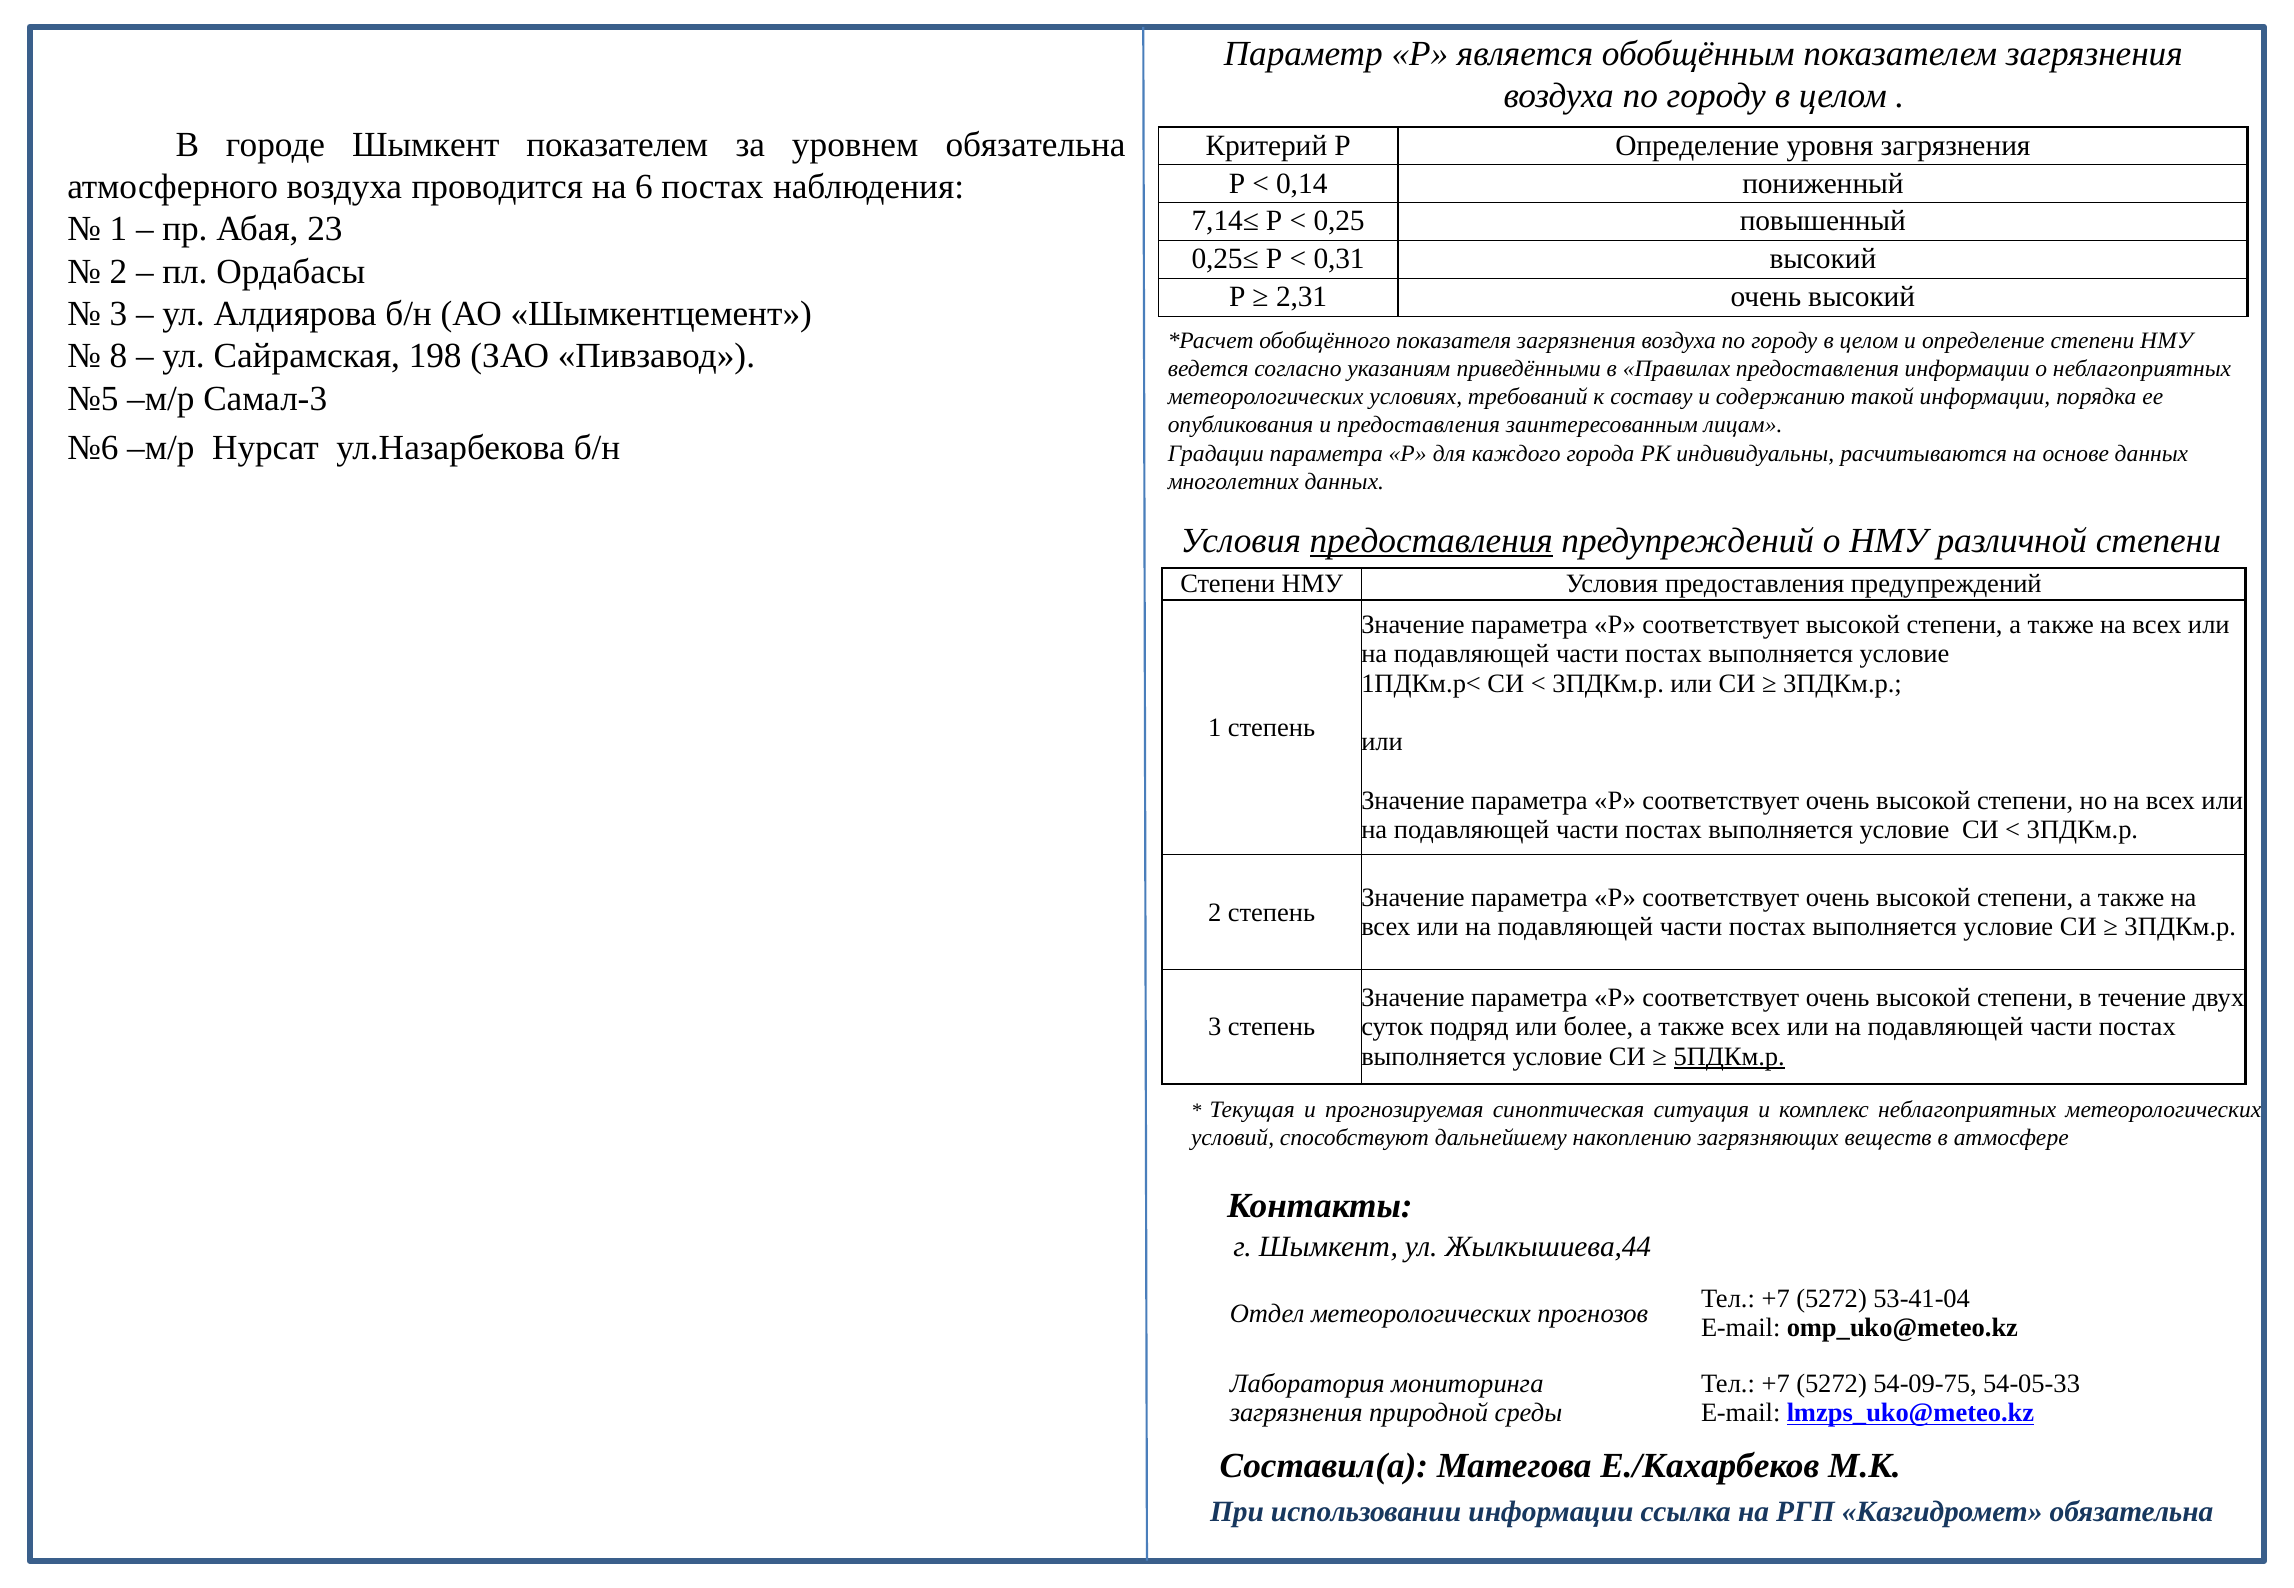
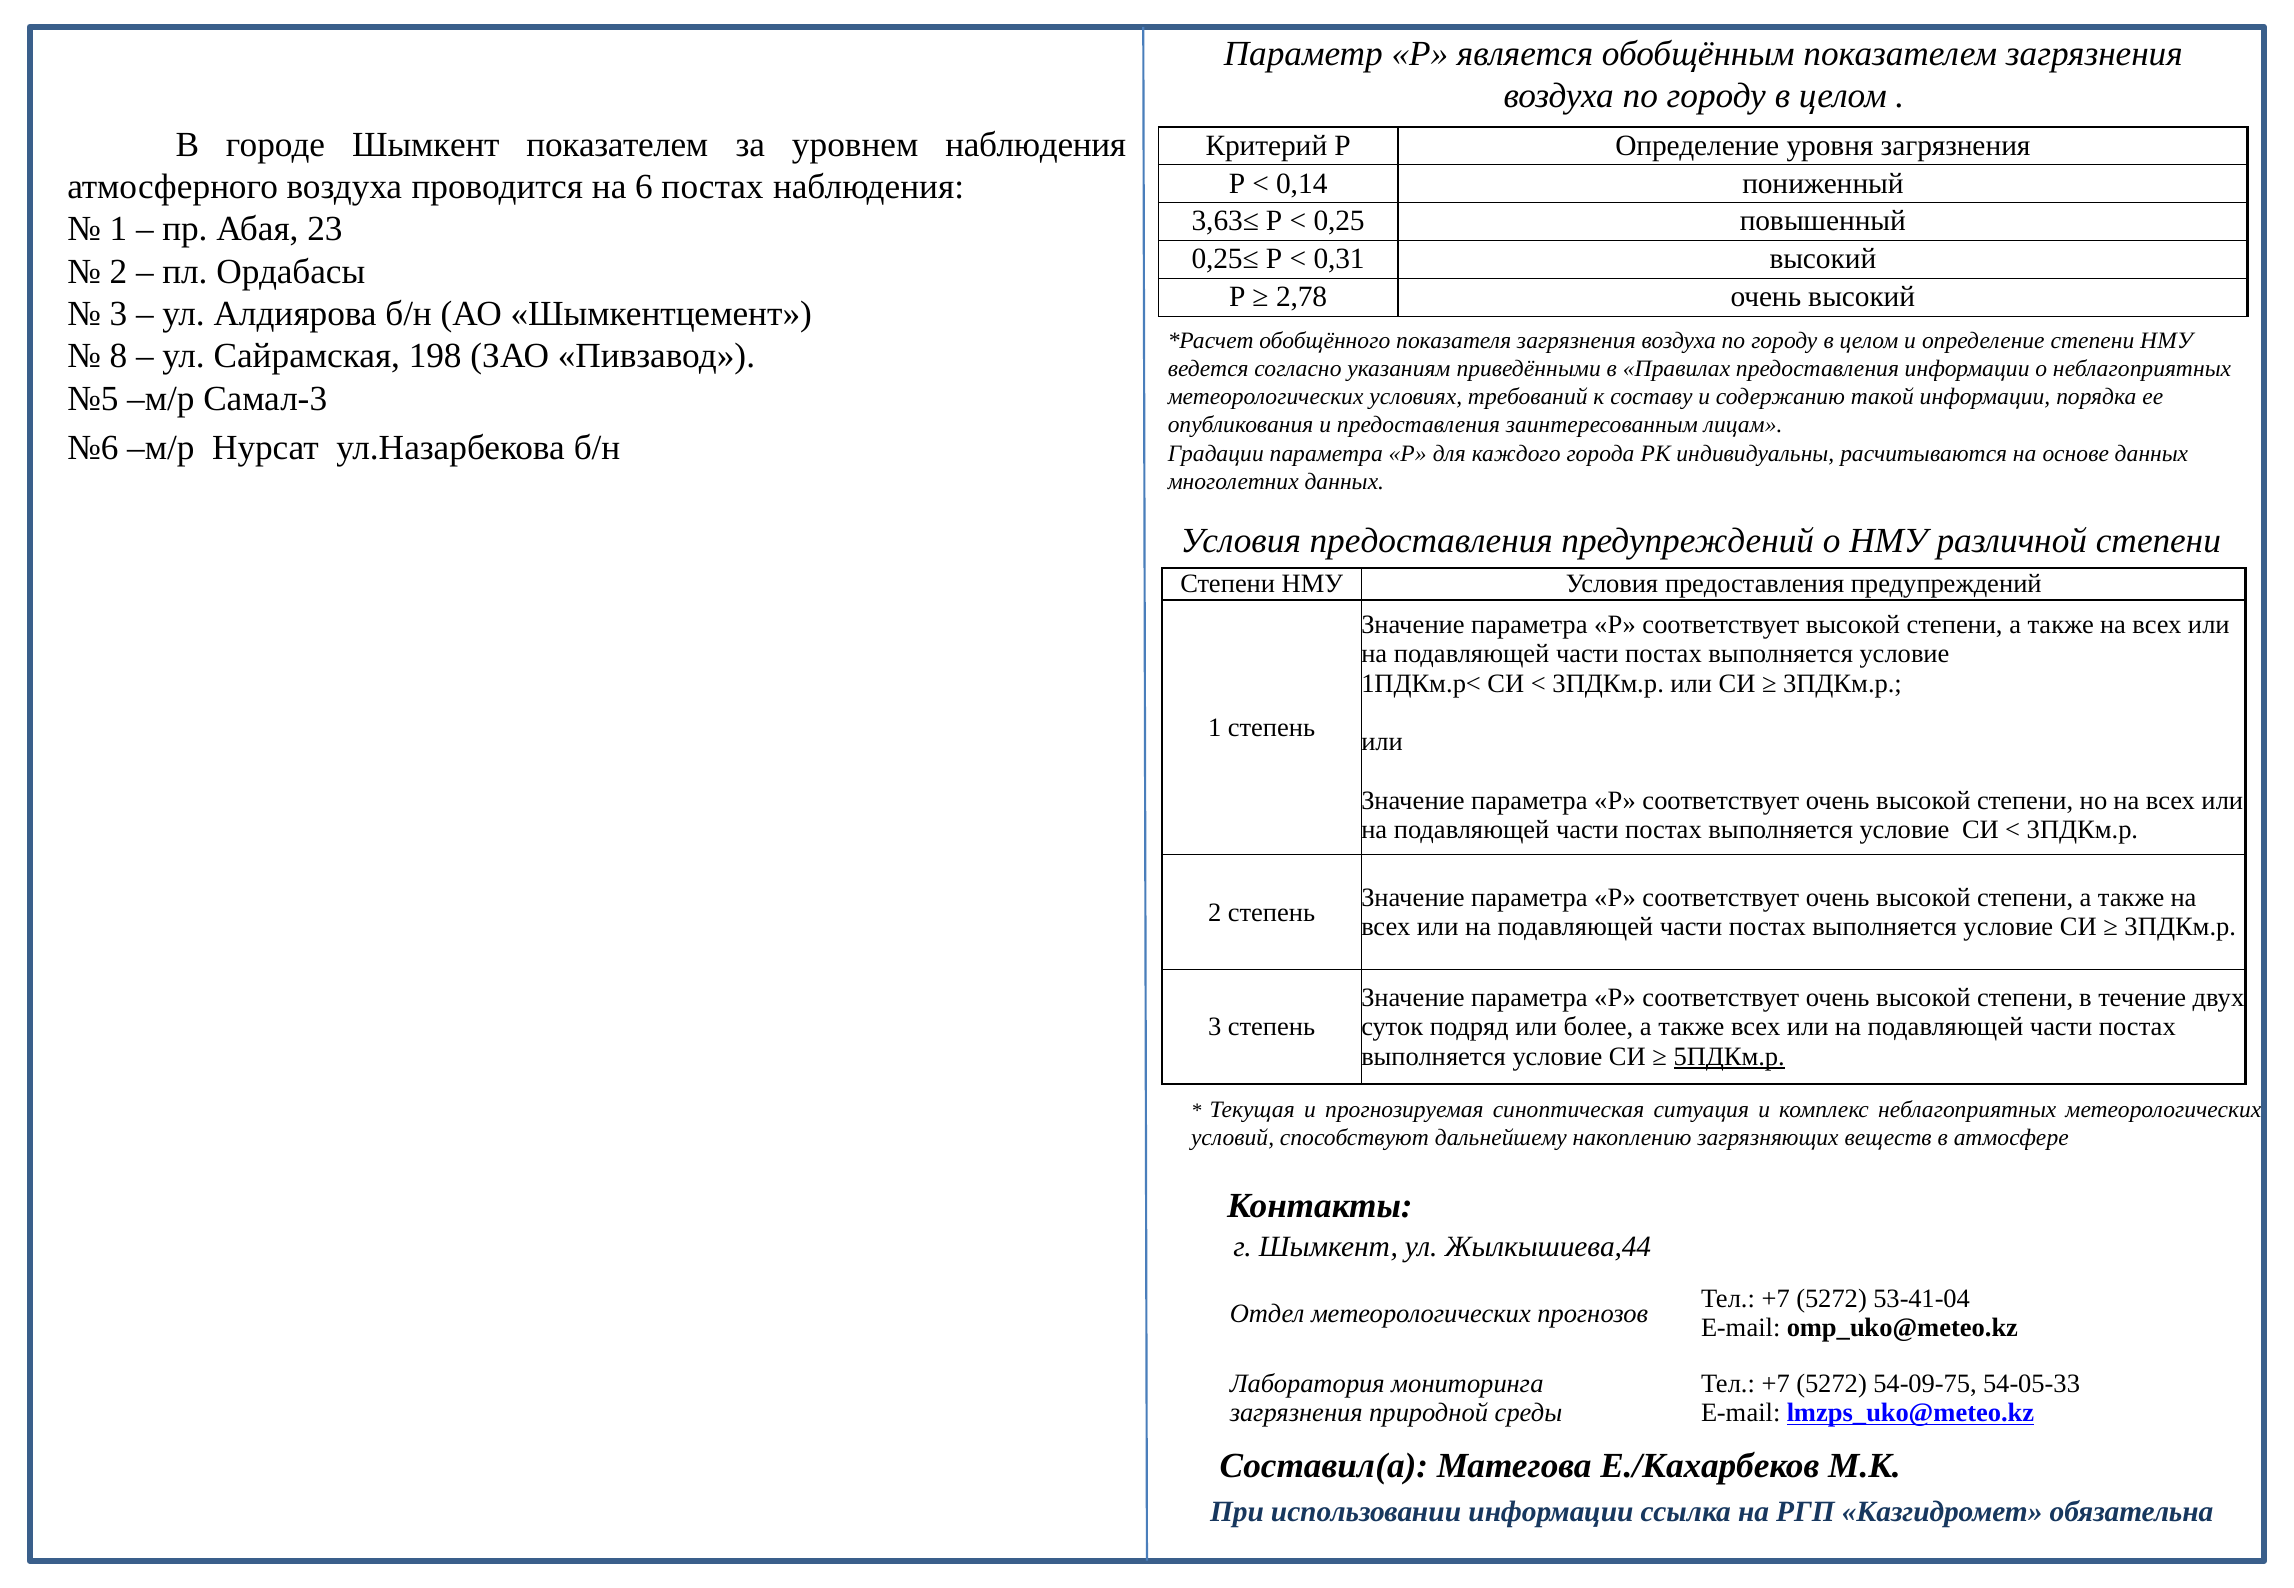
уровнем обязательна: обязательна -> наблюдения (1036, 144)
7,14≤: 7,14≤ -> 3,63≤ (1225, 221)
2,31: 2,31 -> 2,78 (1302, 297)
предоставления underline: present -> none (1431, 541)
